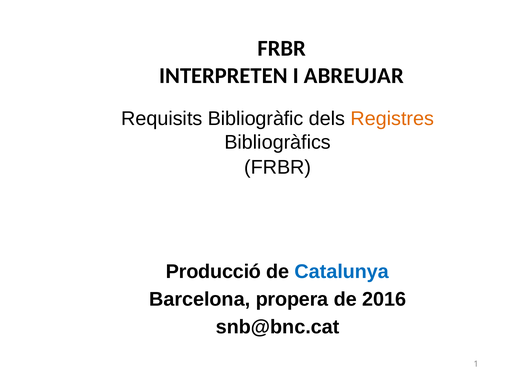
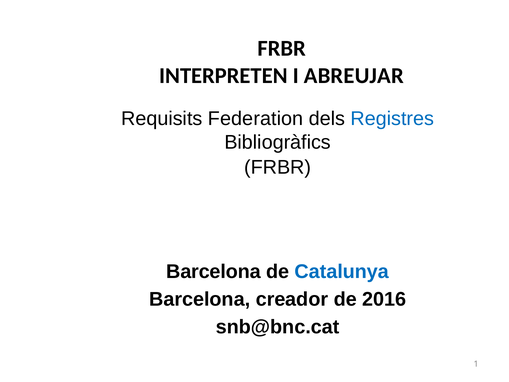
Bibliogràfic: Bibliogràfic -> Federation (256, 118)
Registres colour: orange -> blue (392, 118)
Producció: Producció -> Barcelona (213, 271)
propera: propera -> creador (292, 299)
